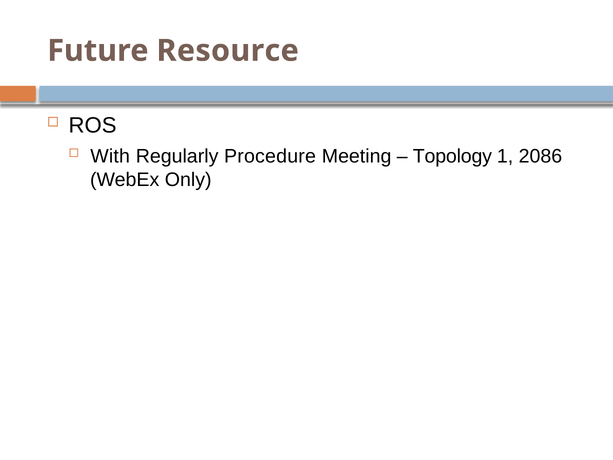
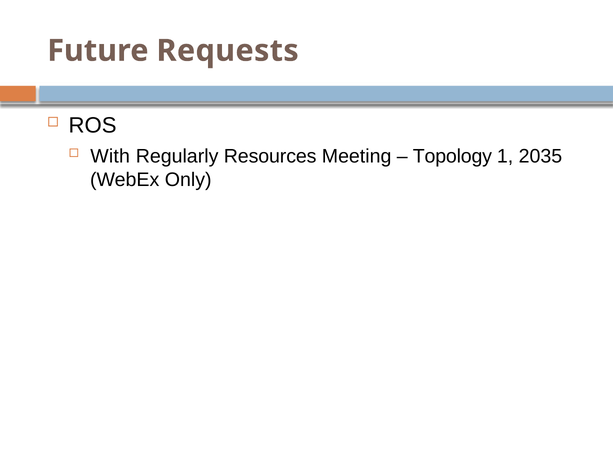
Resource: Resource -> Requests (228, 51)
Procedure: Procedure -> Resources (270, 156)
2086: 2086 -> 2035 (540, 156)
